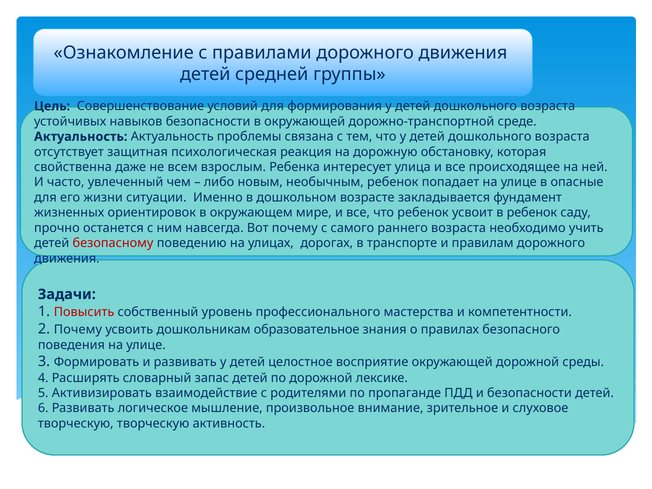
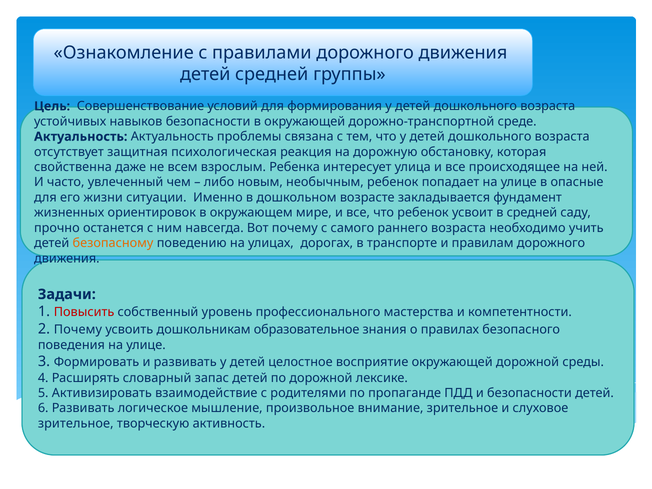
в ребенок: ребенок -> средней (532, 213)
безопасному colour: red -> orange (113, 243)
творческую: творческую -> зрительное (76, 424)
